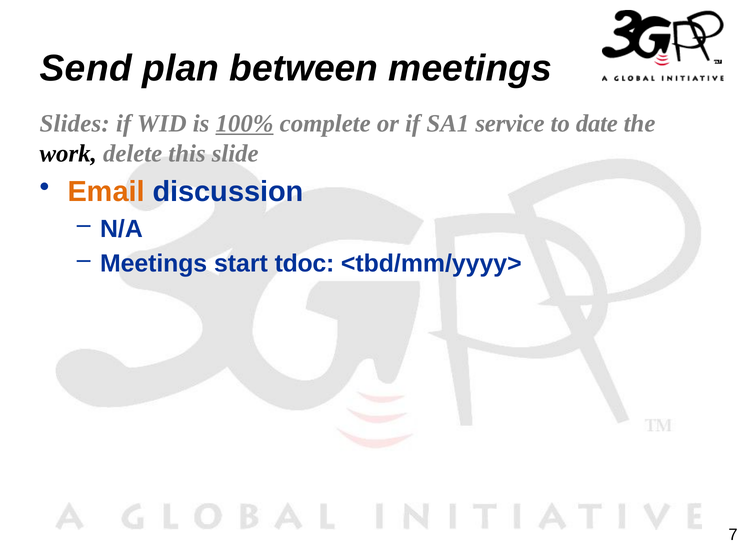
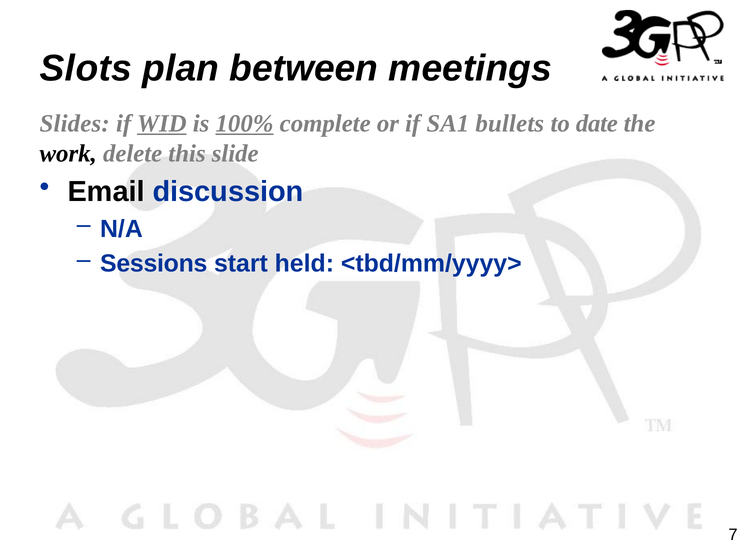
Send: Send -> Slots (86, 68)
WID underline: none -> present (162, 124)
service: service -> bullets (510, 124)
Email colour: orange -> black (106, 192)
Meetings: Meetings -> Sessions (154, 263)
tdoc: tdoc -> held (304, 263)
